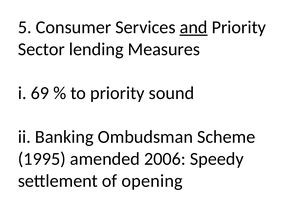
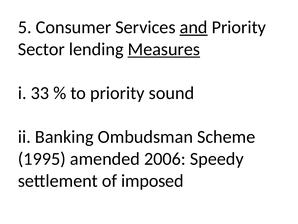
Measures underline: none -> present (164, 49)
69: 69 -> 33 (40, 93)
opening: opening -> imposed (152, 180)
